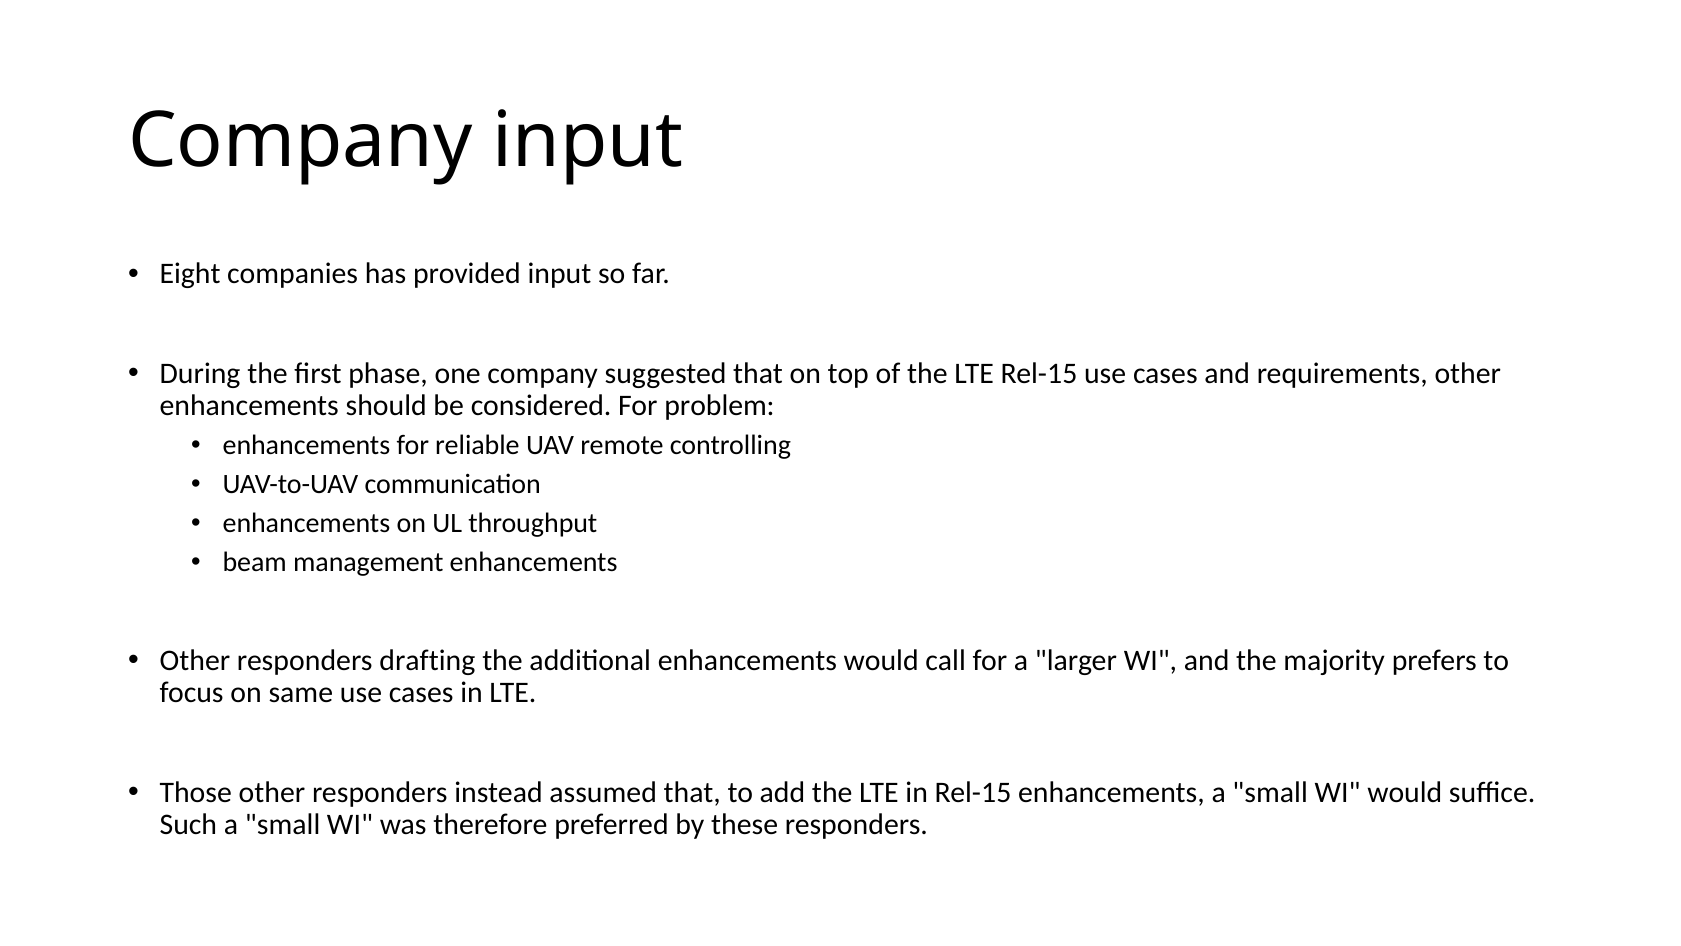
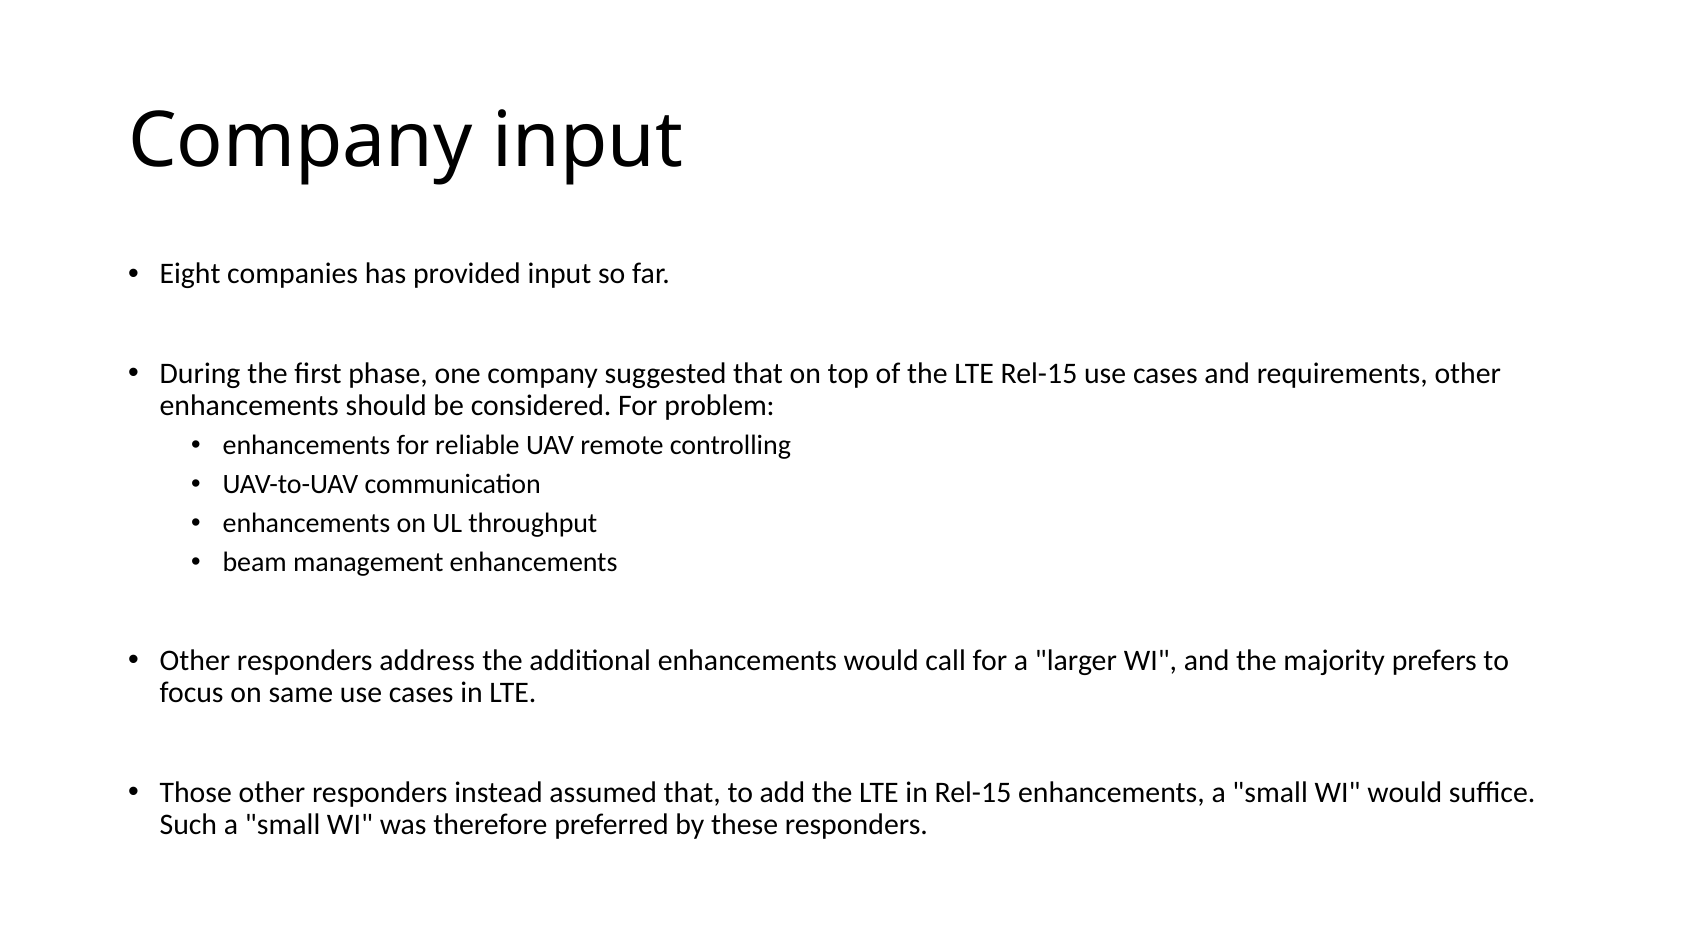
drafting: drafting -> address (427, 661)
